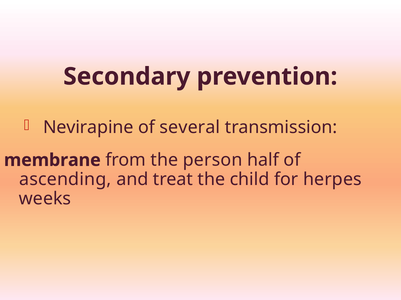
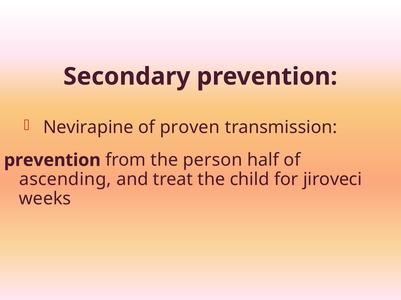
several: several -> proven (190, 128)
membrane: membrane -> prevention (52, 160)
herpes: herpes -> jiroveci (333, 180)
